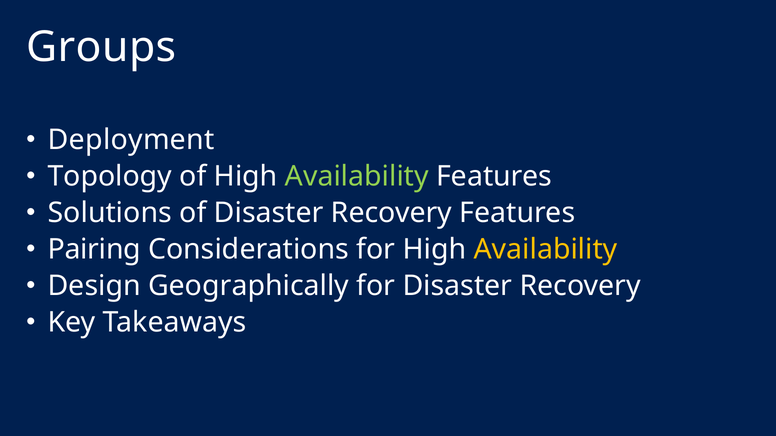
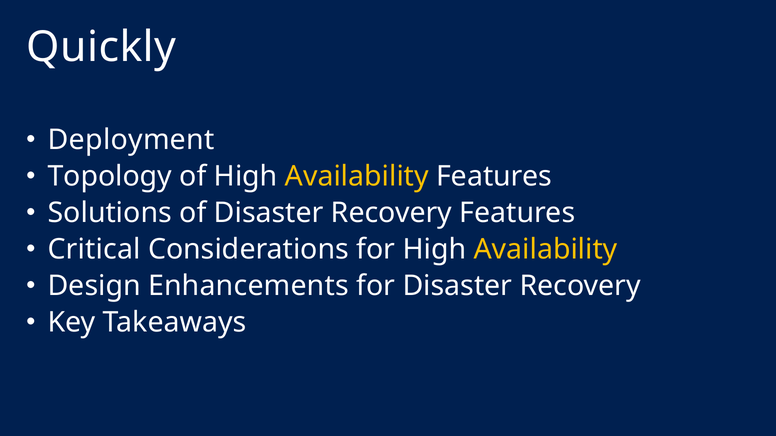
Groups: Groups -> Quickly (101, 47)
Availability colour: light green -> yellow (357, 177)
Pairing: Pairing -> Critical (94, 250)
Geographically: Geographically -> Enhancements (248, 286)
